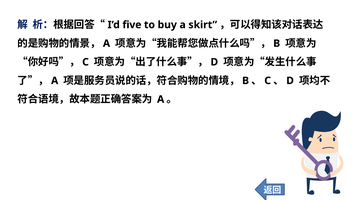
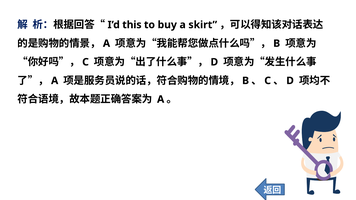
five: five -> this (132, 25)
